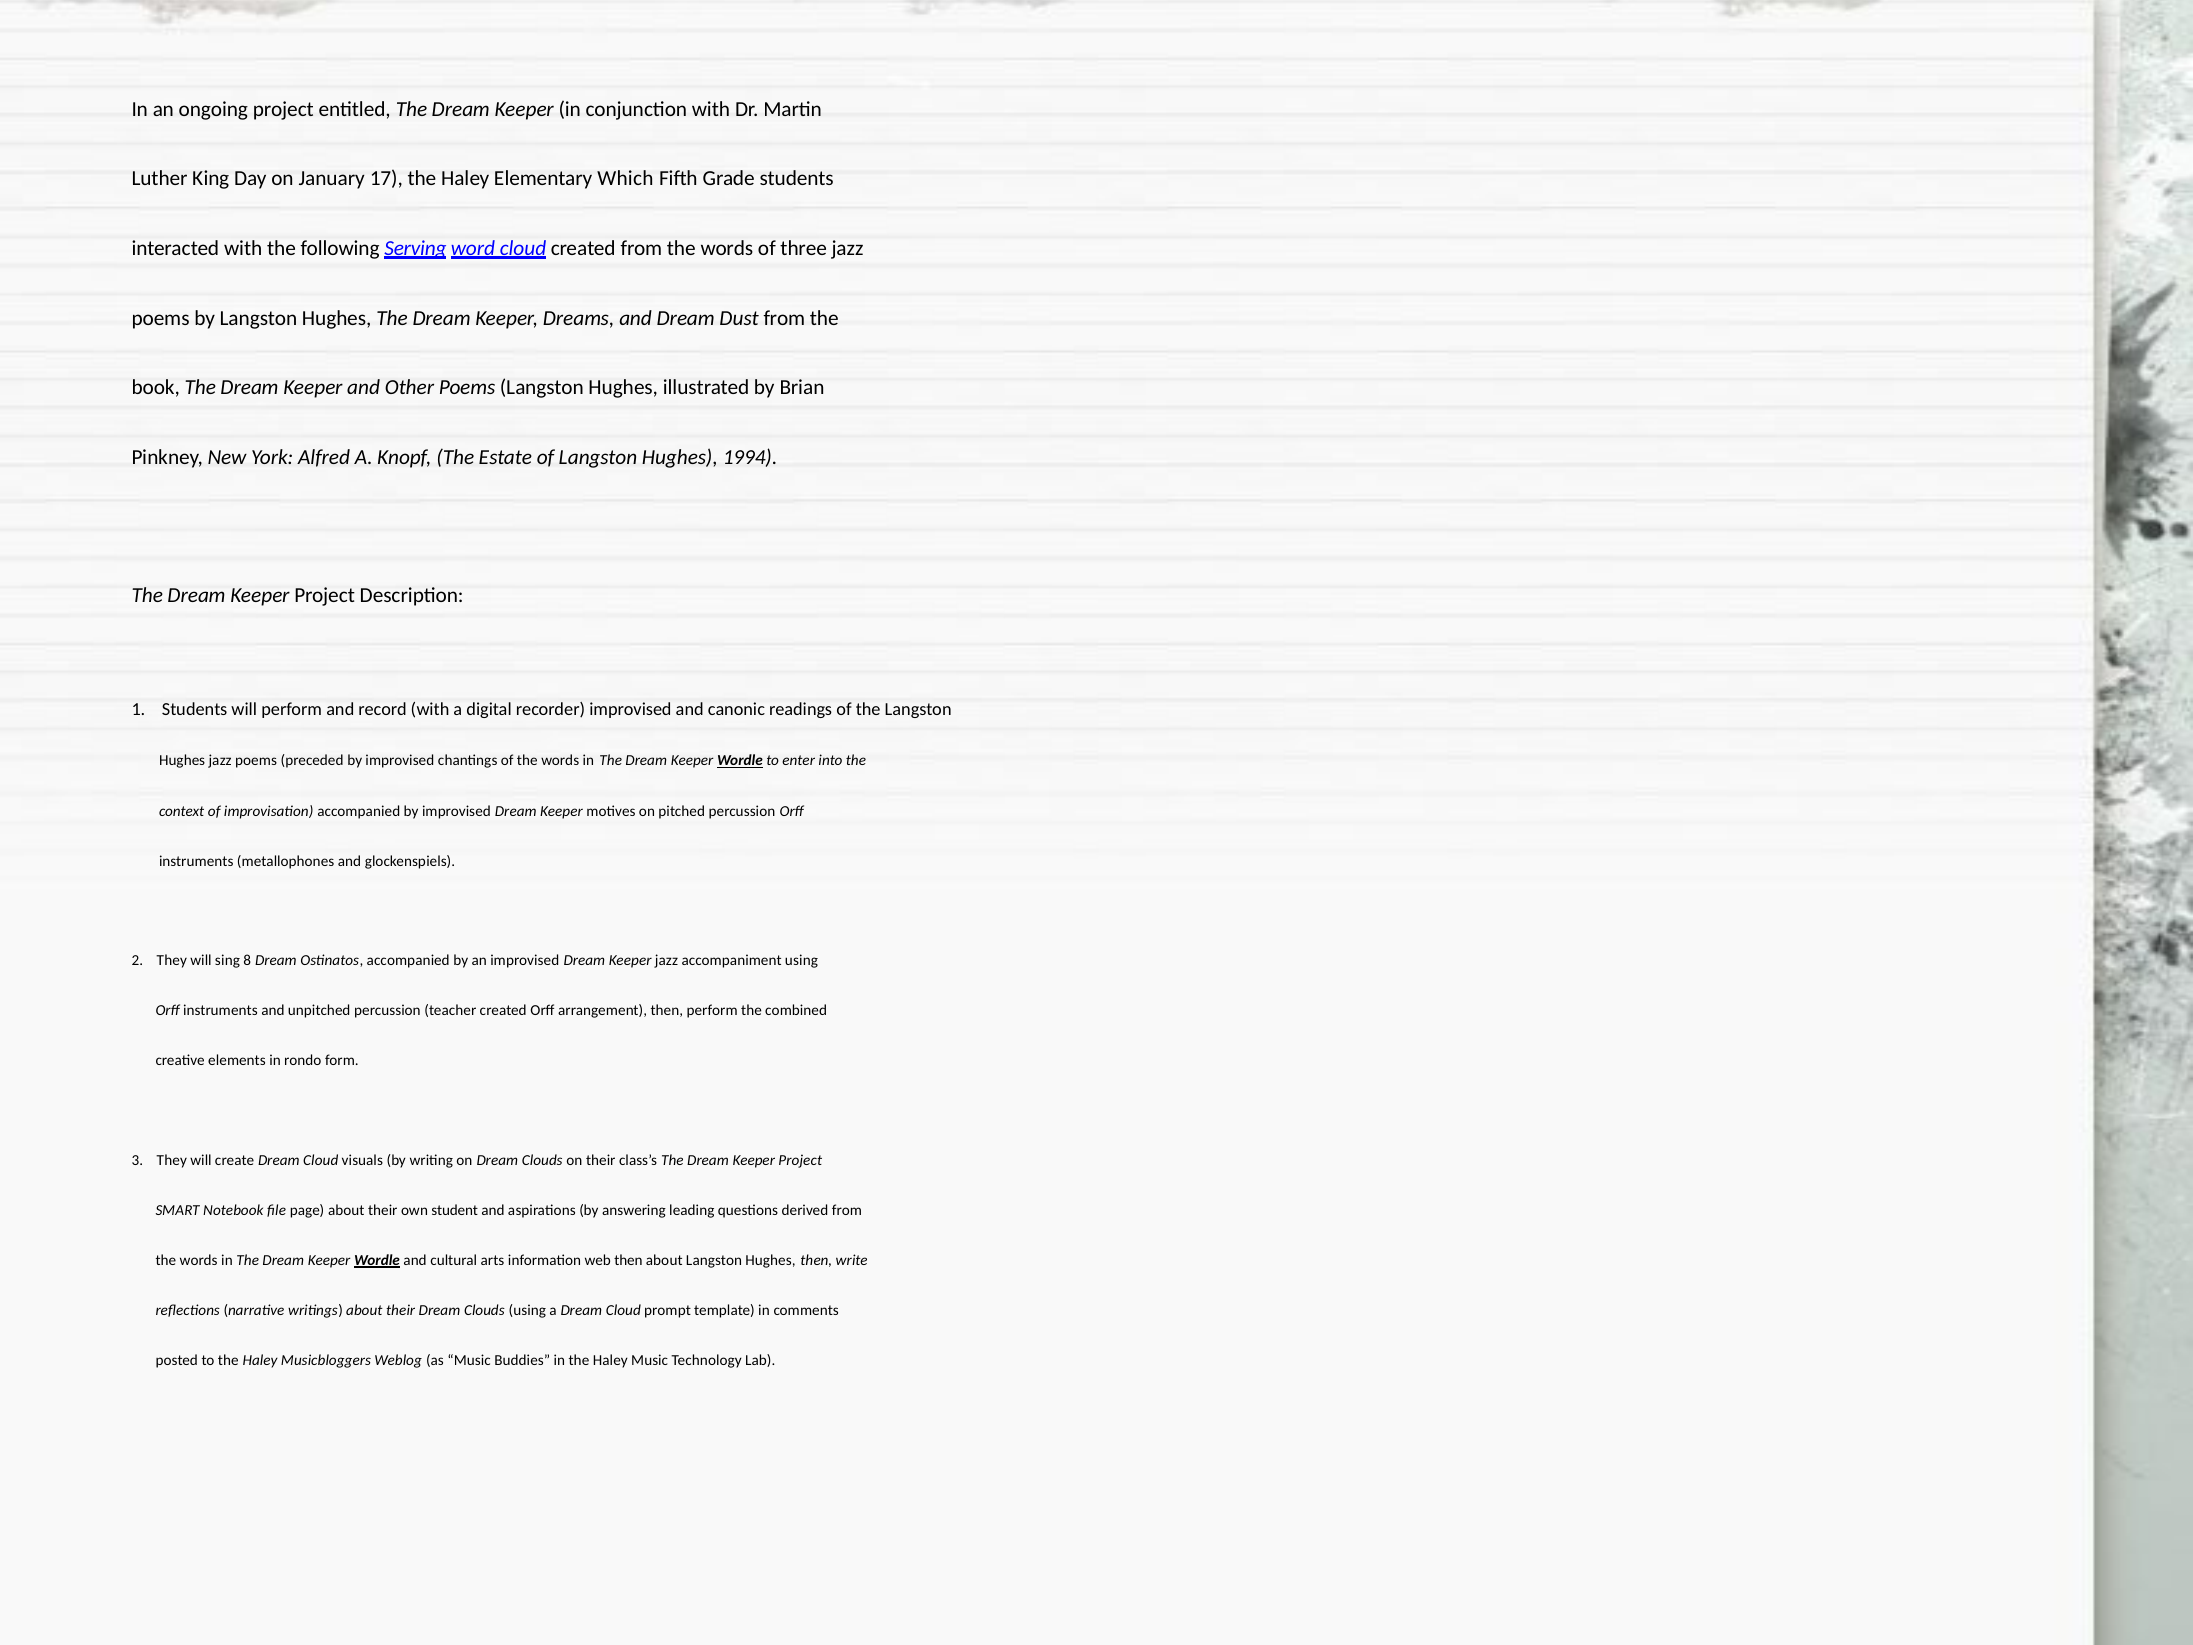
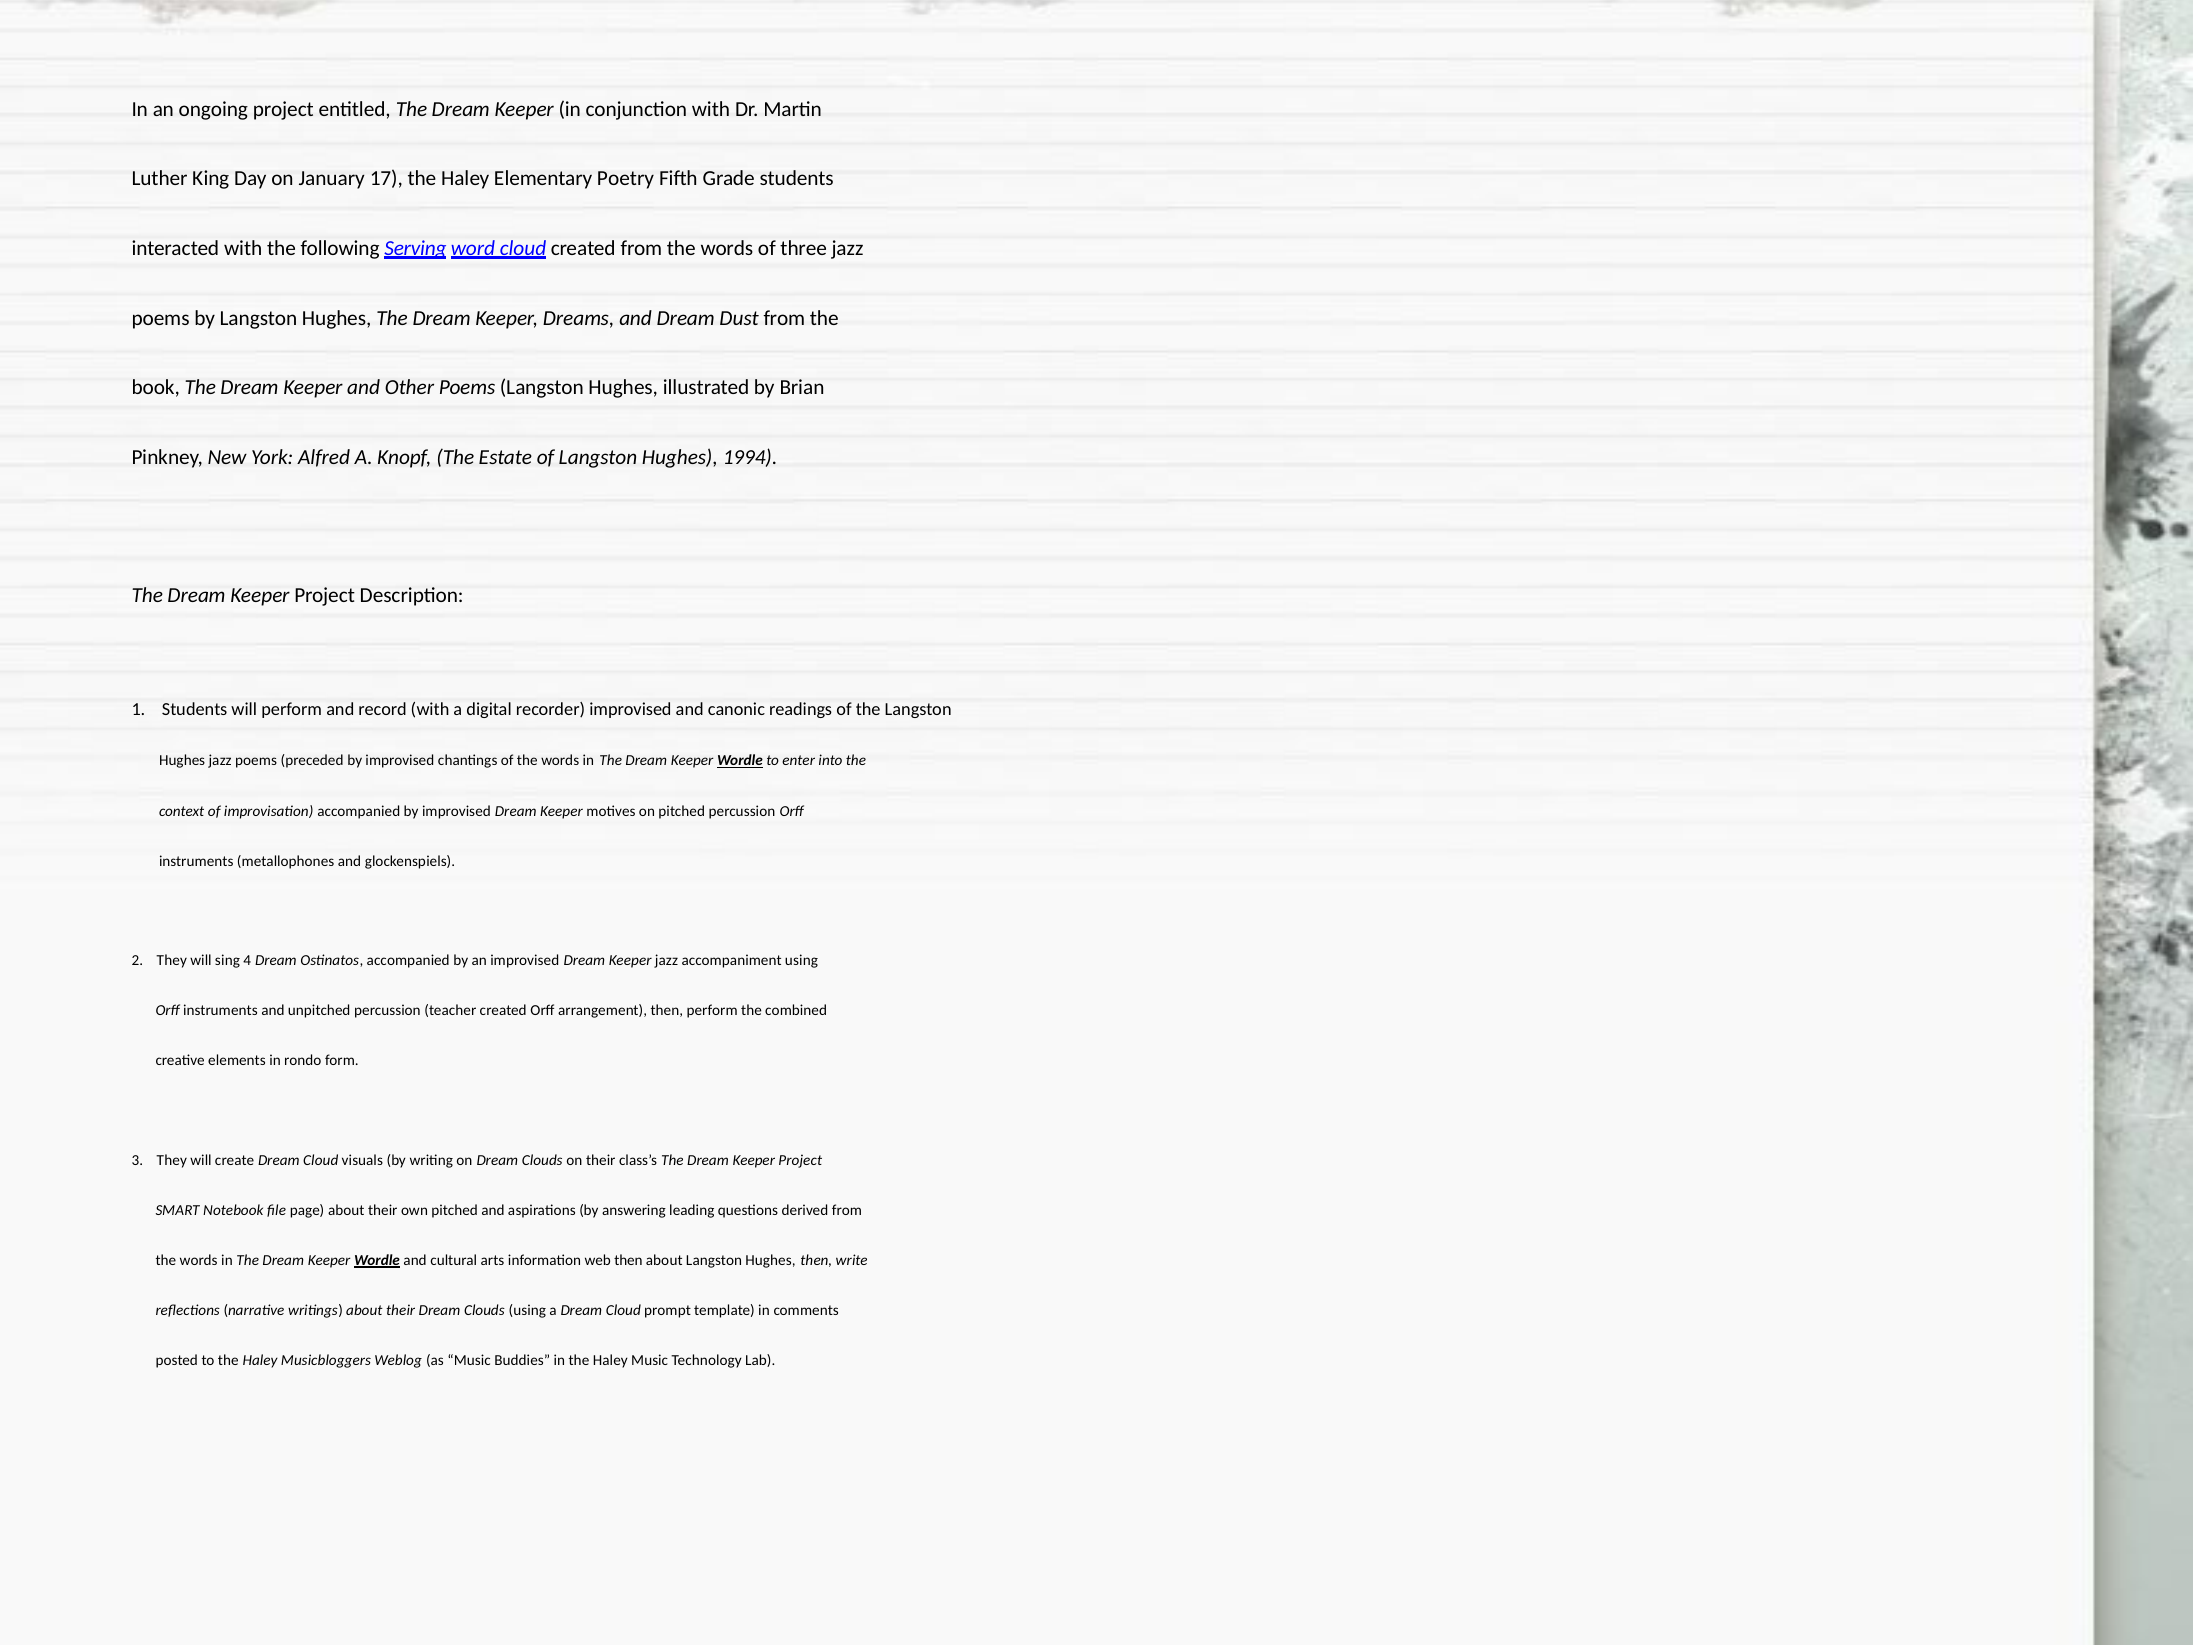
Which: Which -> Poetry (626, 179)
8: 8 -> 4 (247, 961)
own student: student -> pitched (455, 1210)
